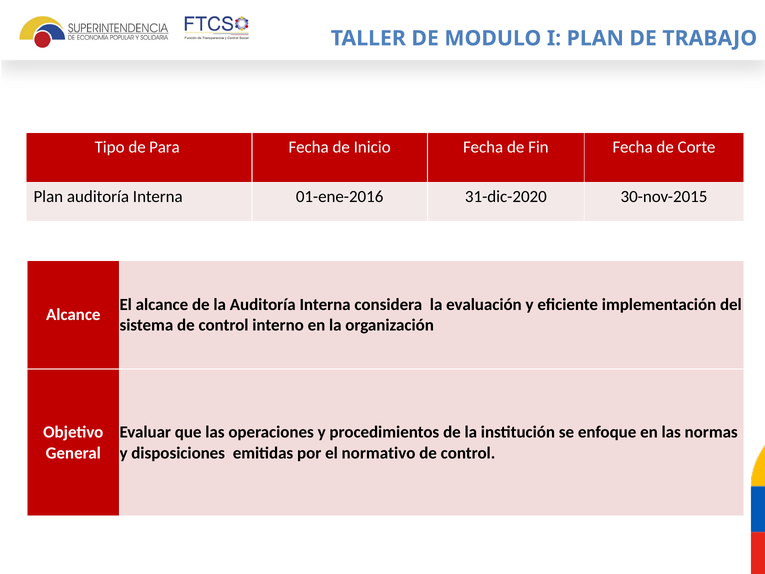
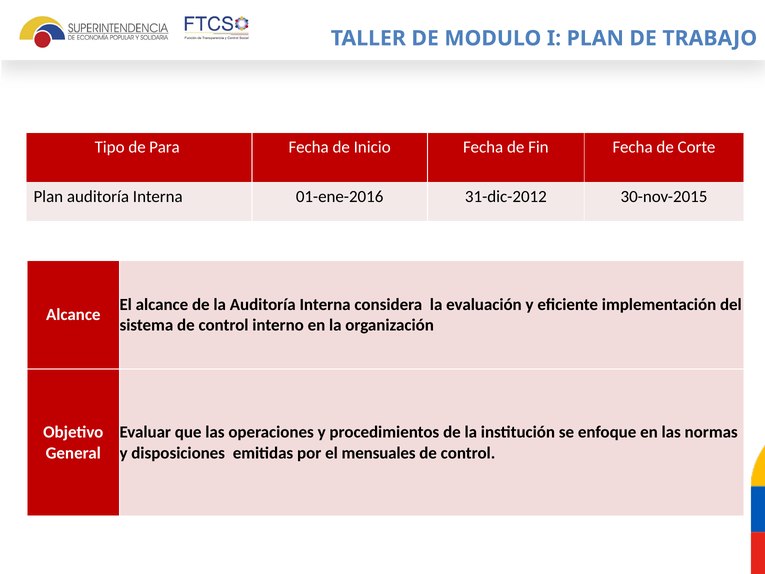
31-dic-2020: 31-dic-2020 -> 31-dic-2012 (506, 197)
normativo: normativo -> mensuales (379, 453)
